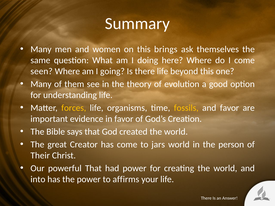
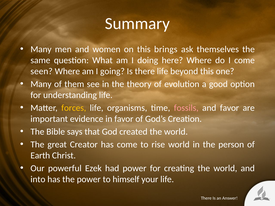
fossils colour: yellow -> pink (186, 108)
jars: jars -> rise (158, 145)
Their: Their -> Earth (40, 156)
powerful That: That -> Ezek (93, 168)
affirms: affirms -> himself (126, 179)
